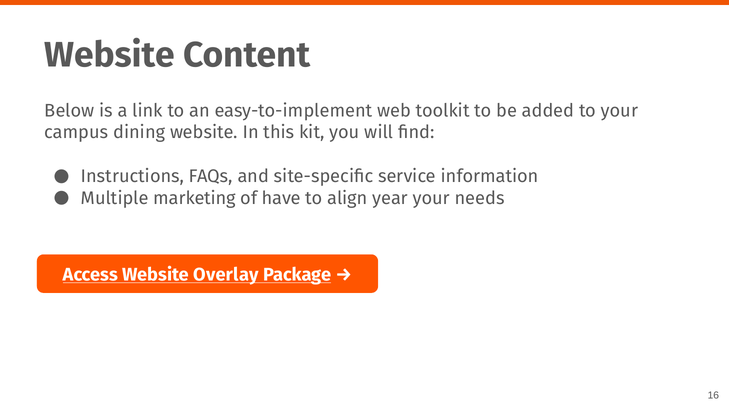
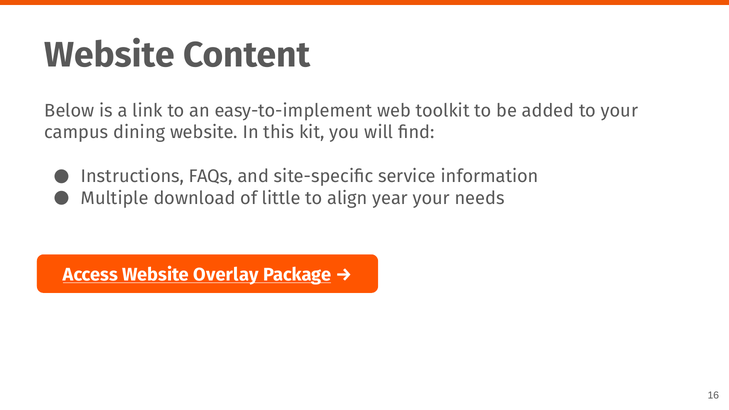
marketing: marketing -> download (195, 198)
have: have -> little (281, 198)
